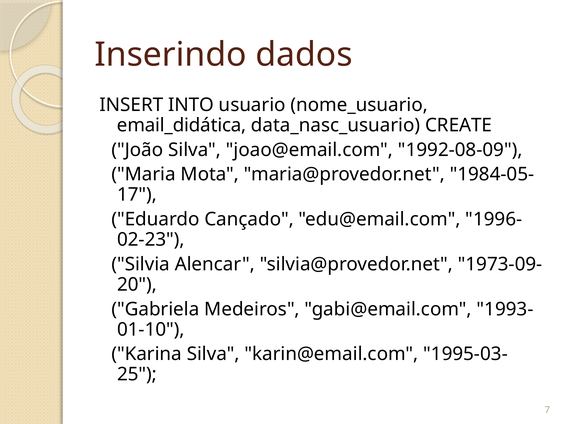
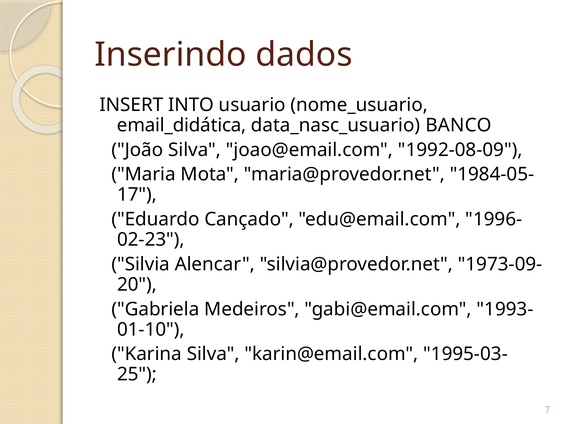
CREATE: CREATE -> BANCO (458, 125)
